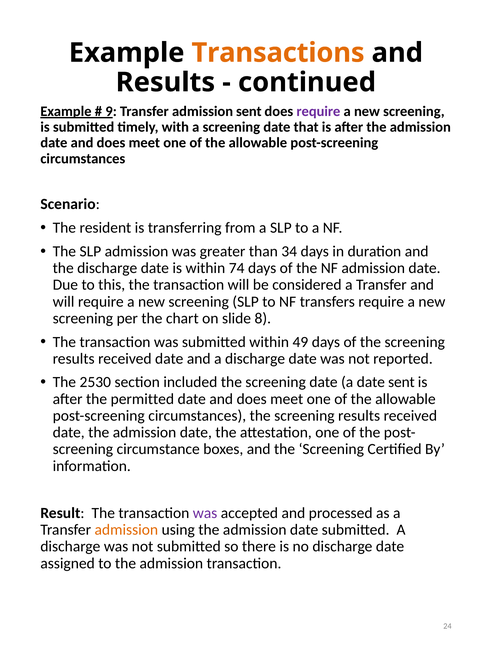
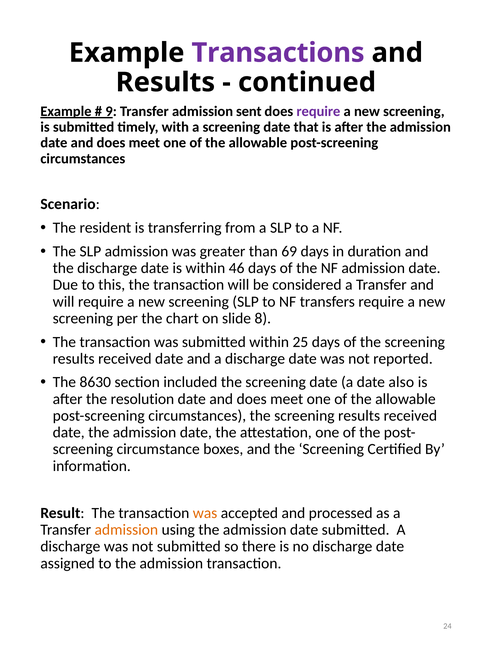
Transactions colour: orange -> purple (278, 53)
34: 34 -> 69 (289, 251)
74: 74 -> 46 (237, 268)
49: 49 -> 25 (300, 342)
2530: 2530 -> 8630 (95, 382)
date sent: sent -> also (401, 382)
permitted: permitted -> resolution (142, 399)
was colour: purple -> orange (205, 513)
